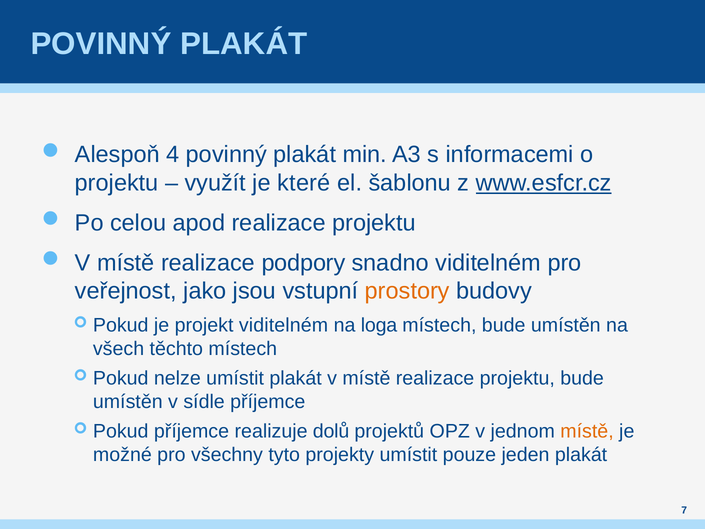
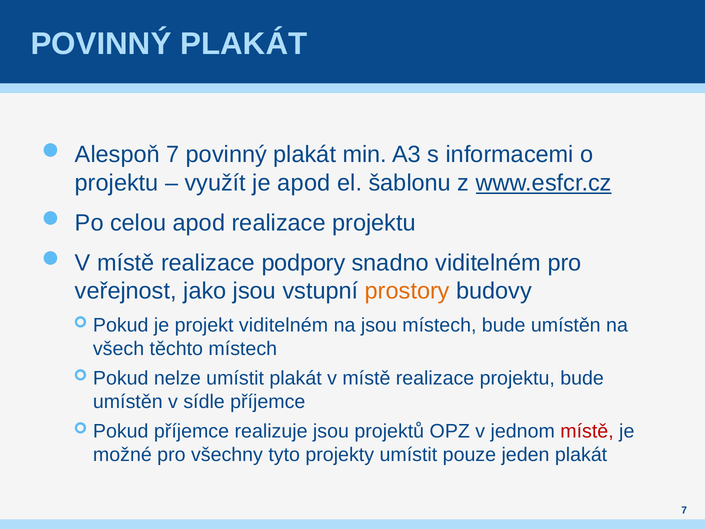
Alespoň 4: 4 -> 7 (173, 155)
je které: které -> apod (304, 183)
na loga: loga -> jsou (379, 325)
realizuje dolů: dolů -> jsou (331, 431)
místě colour: orange -> red (587, 431)
